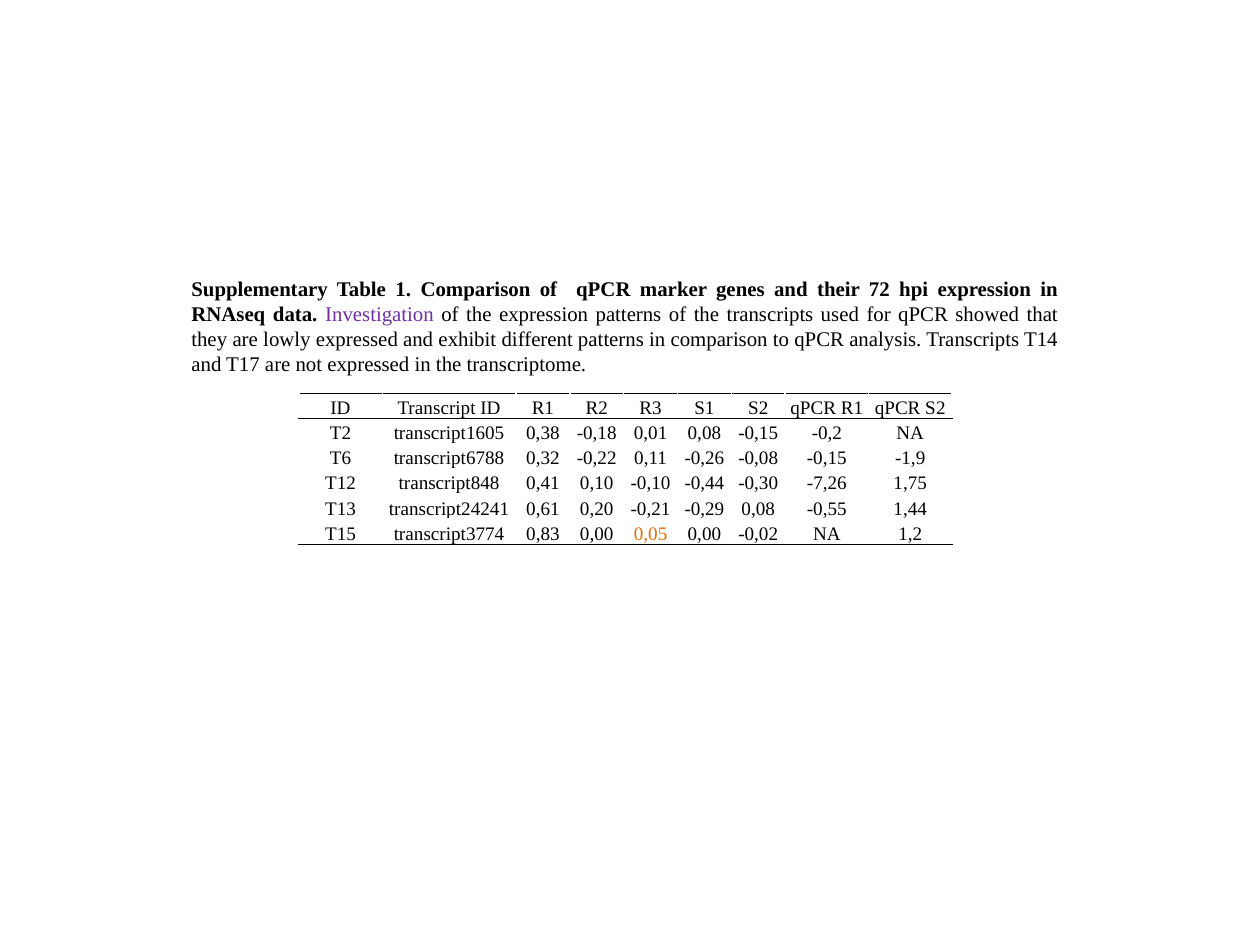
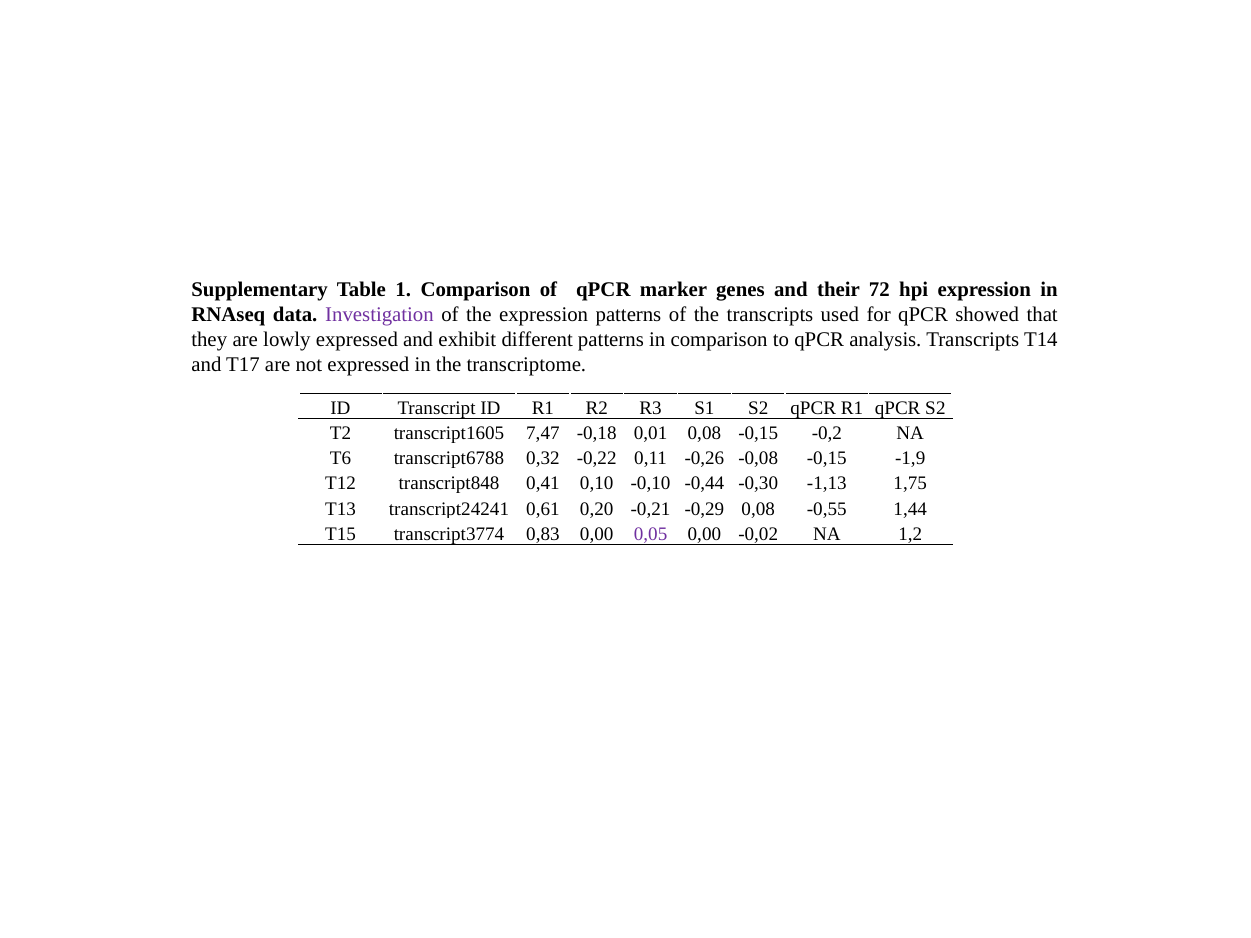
0,38: 0,38 -> 7,47 (543, 433)
-7,26: -7,26 -> -1,13 (827, 484)
0,05 colour: orange -> purple (651, 534)
